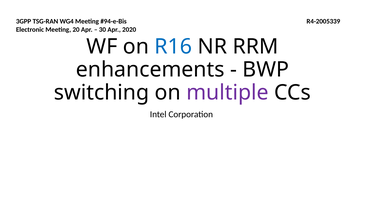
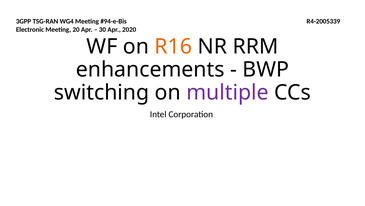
R16 colour: blue -> orange (173, 46)
